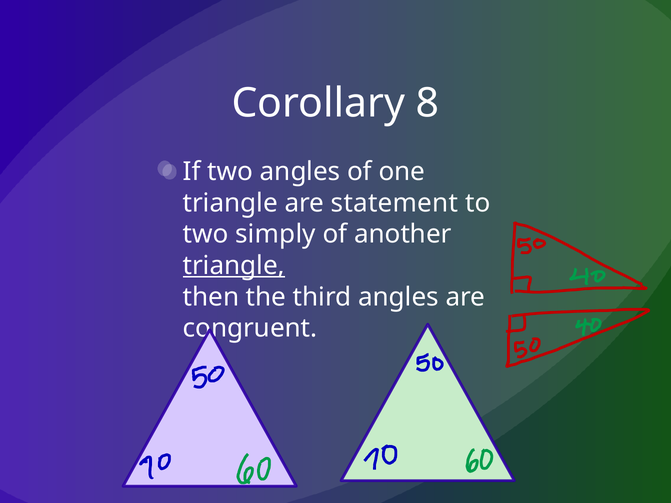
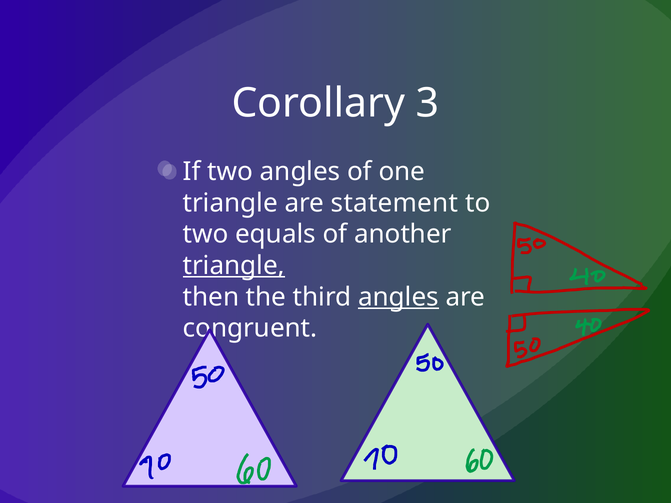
8: 8 -> 3 (427, 103)
simply: simply -> equals (276, 234)
angles underline: none -> present (398, 297)
